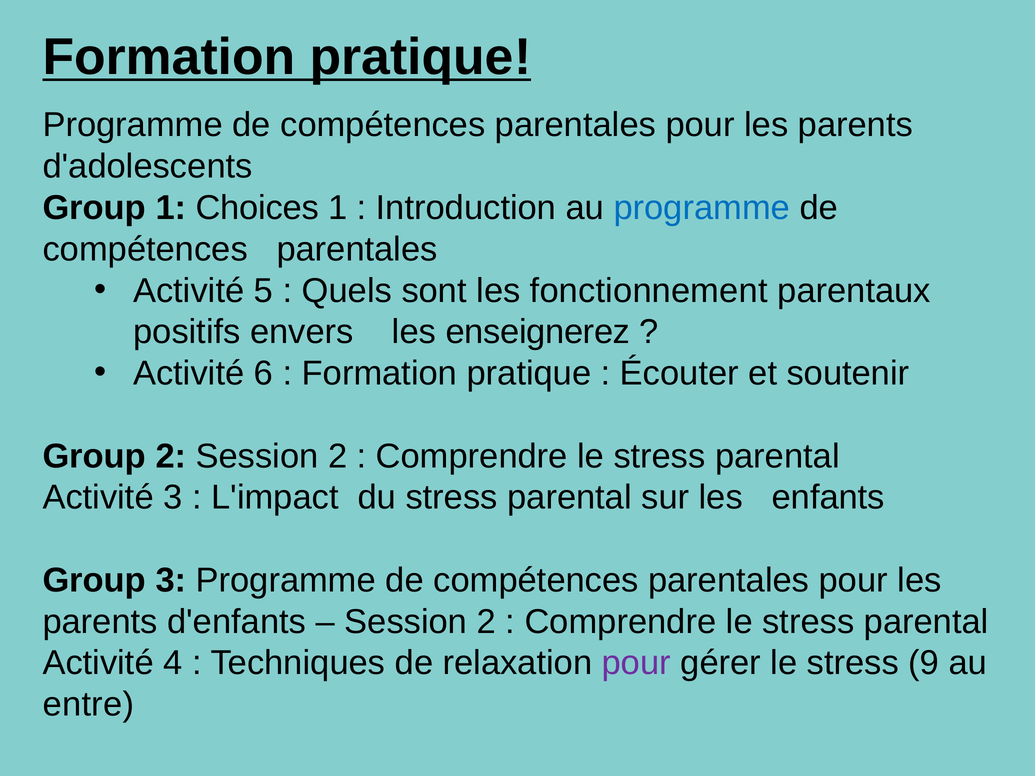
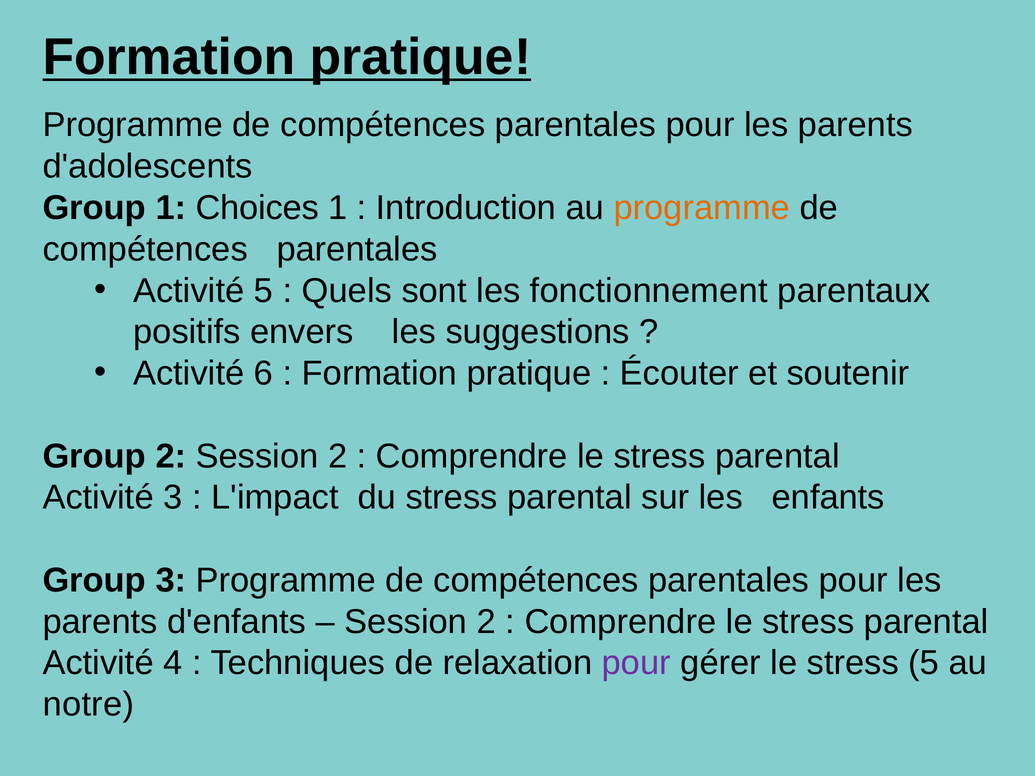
programme colour: blue -> orange (702, 208)
enseignerez: enseignerez -> suggestions (538, 332)
stress 9: 9 -> 5 (924, 663)
entre: entre -> notre (88, 705)
